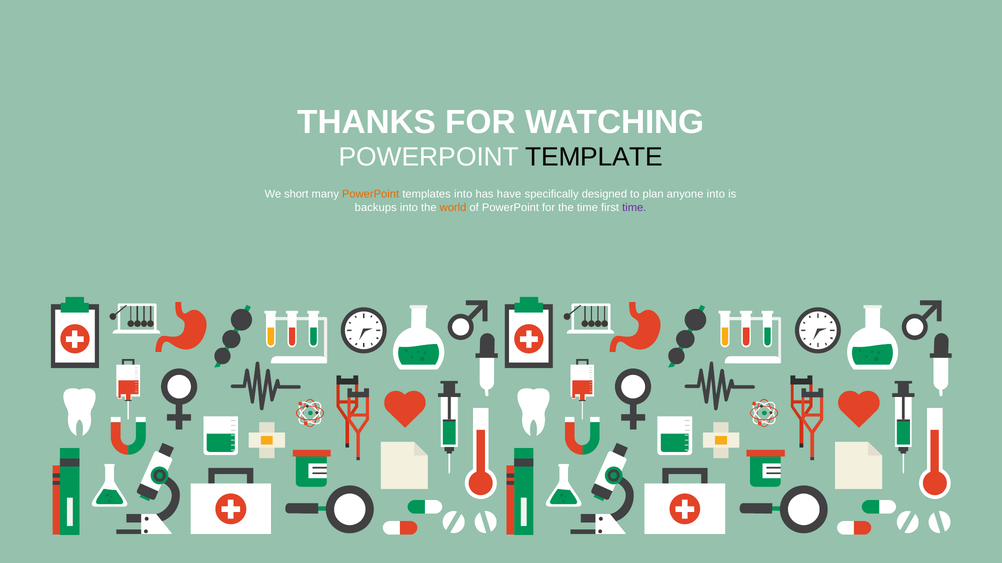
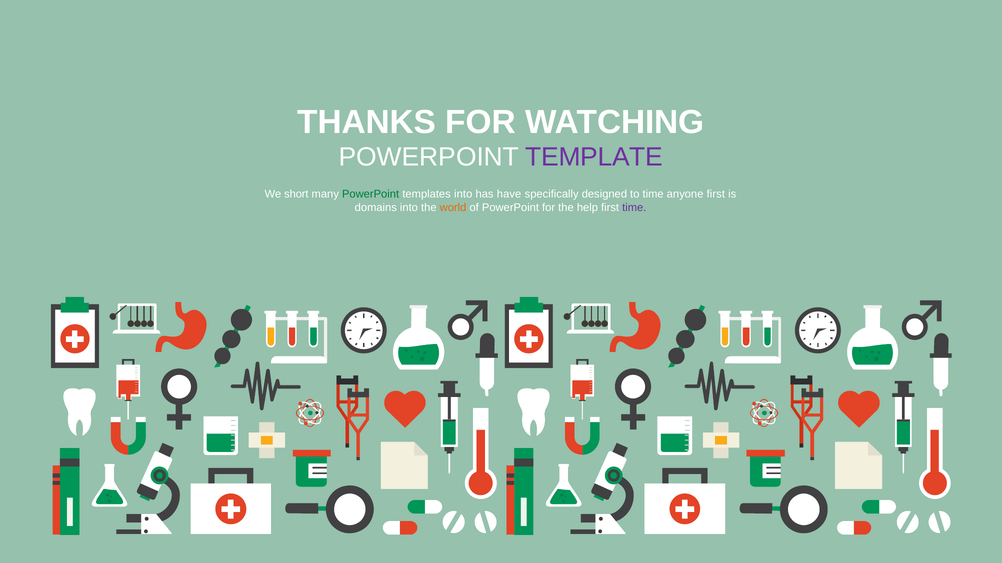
TEMPLATE colour: black -> purple (594, 157)
PowerPoint colour: orange -> green (371, 194)
to plan: plan -> time (653, 194)
anyone into: into -> first (716, 194)
backups: backups -> domains (376, 208)
the time: time -> help (587, 208)
